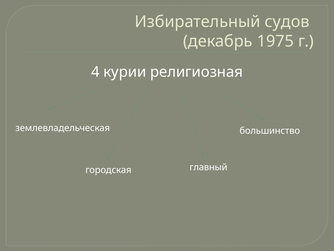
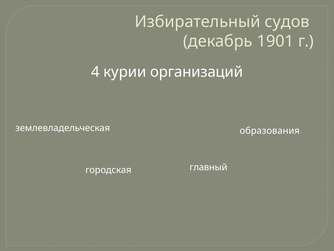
1975: 1975 -> 1901 (275, 41)
религиозная: религиозная -> организаций (197, 72)
большинство: большинство -> образования (270, 131)
